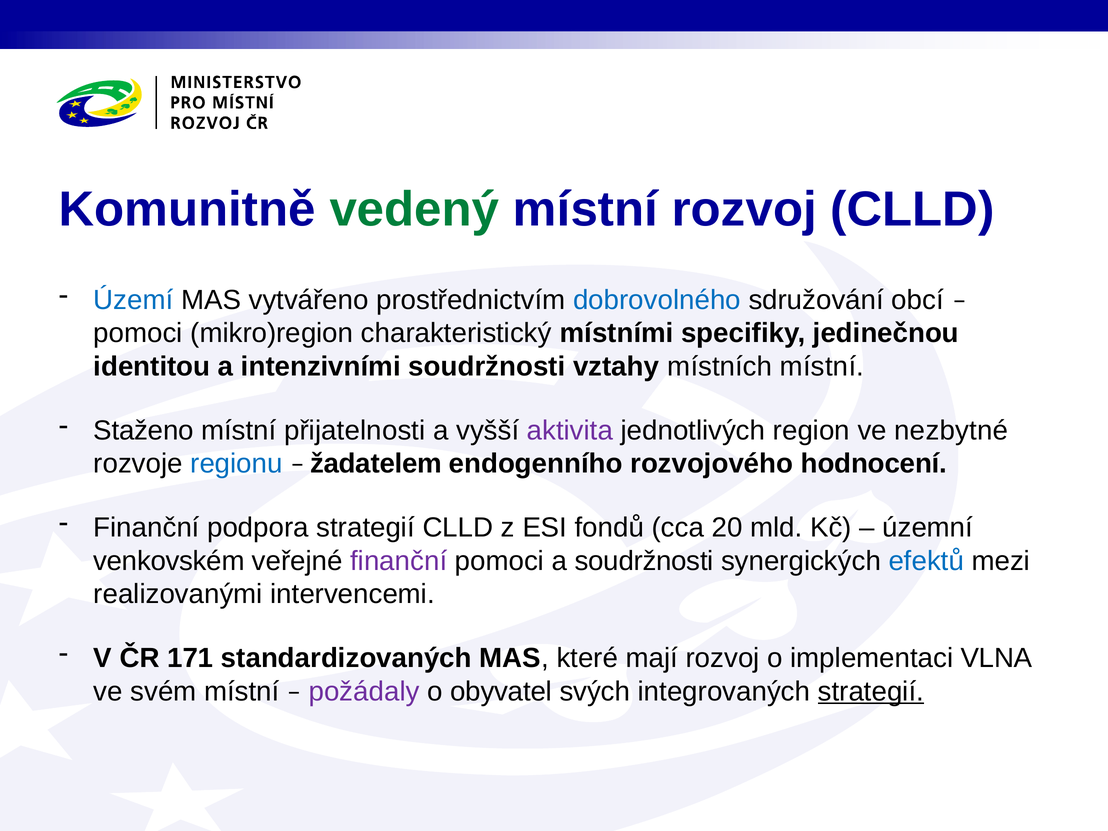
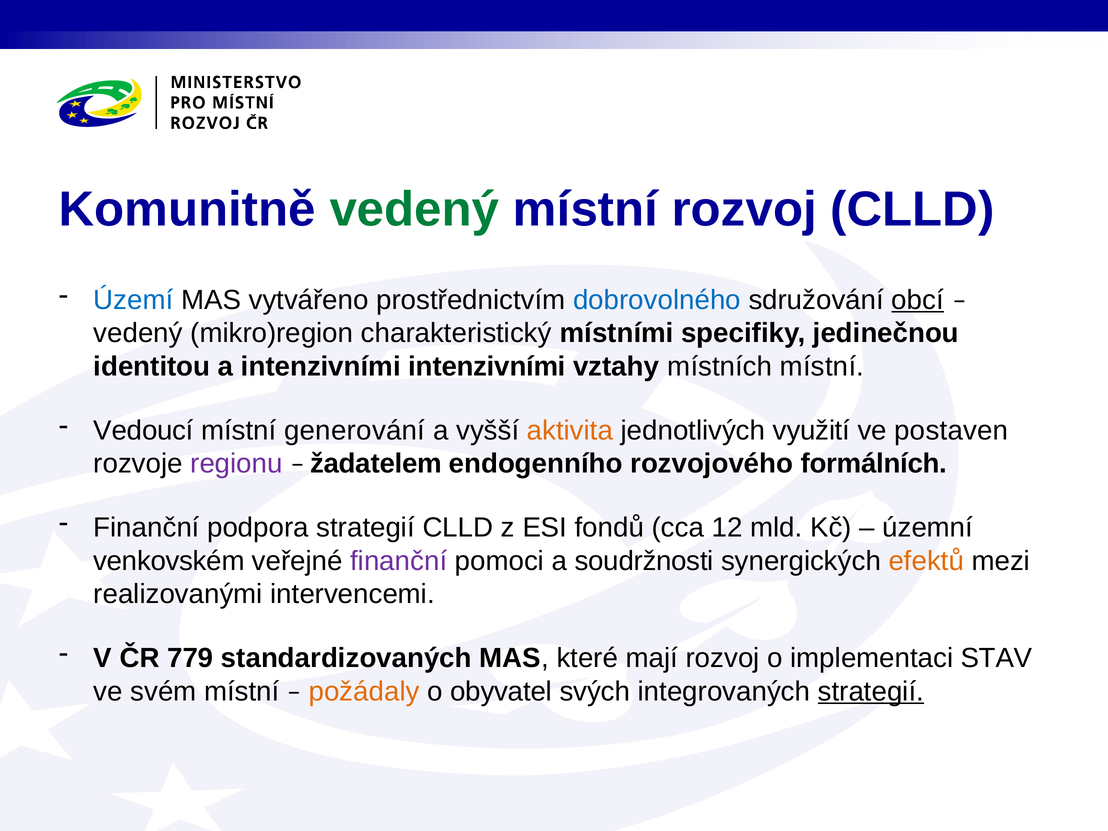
obcí underline: none -> present (918, 300)
pomoci: pomoci -> vedený (138, 333)
intenzivními soudržnosti: soudržnosti -> intenzivními (487, 366)
Staženo: Staženo -> Vedoucí (144, 430)
přijatelnosti: přijatelnosti -> generování (355, 430)
aktivita colour: purple -> orange (570, 430)
region: region -> využití (812, 430)
nezbytné: nezbytné -> postaven (951, 430)
regionu colour: blue -> purple (237, 464)
hodnocení: hodnocení -> formálních (874, 464)
20: 20 -> 12 (727, 528)
efektů colour: blue -> orange (926, 561)
171: 171 -> 779 (190, 658)
VLNA: VLNA -> STAV (996, 658)
požádaly colour: purple -> orange (364, 691)
